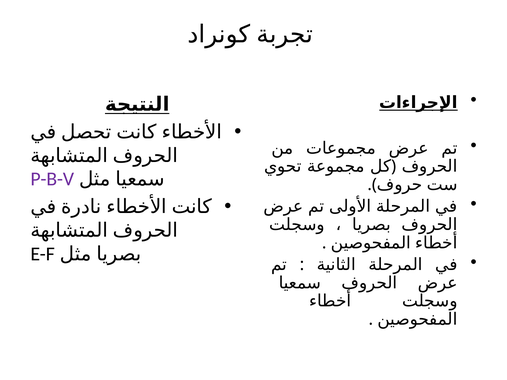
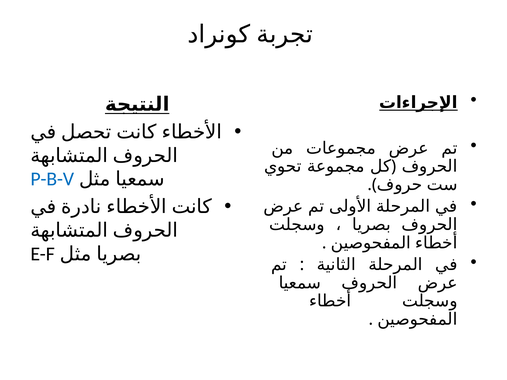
P-B-V colour: purple -> blue (52, 179)
